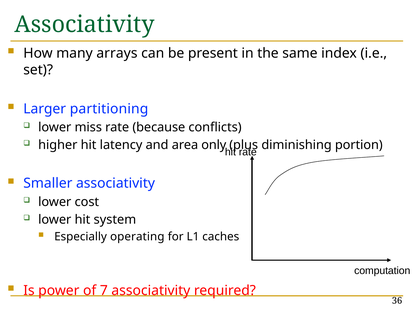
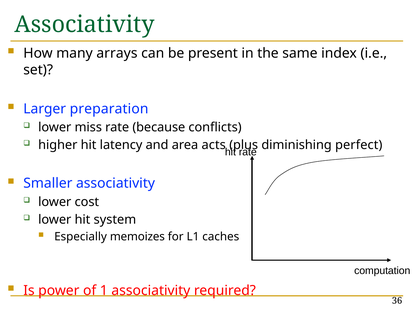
partitioning: partitioning -> preparation (109, 109)
only: only -> acts (214, 145)
portion: portion -> perfect (359, 145)
operating: operating -> memoizes (137, 236)
7: 7 -> 1 (104, 290)
